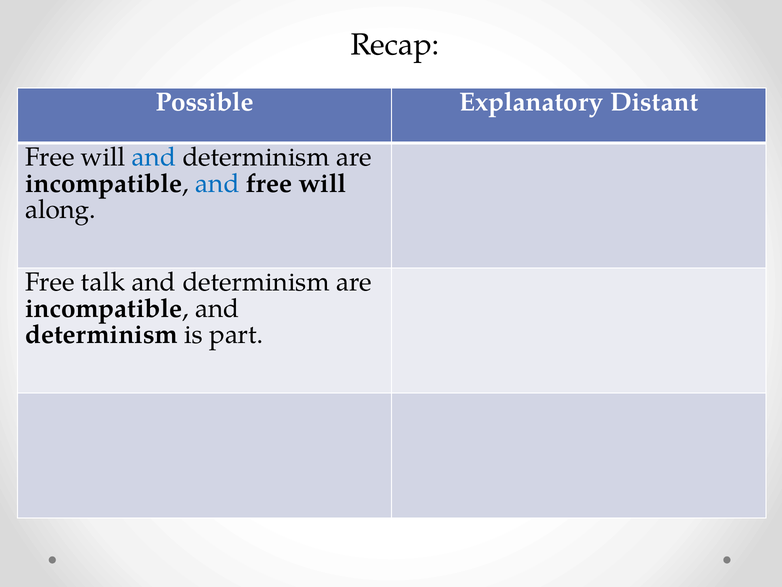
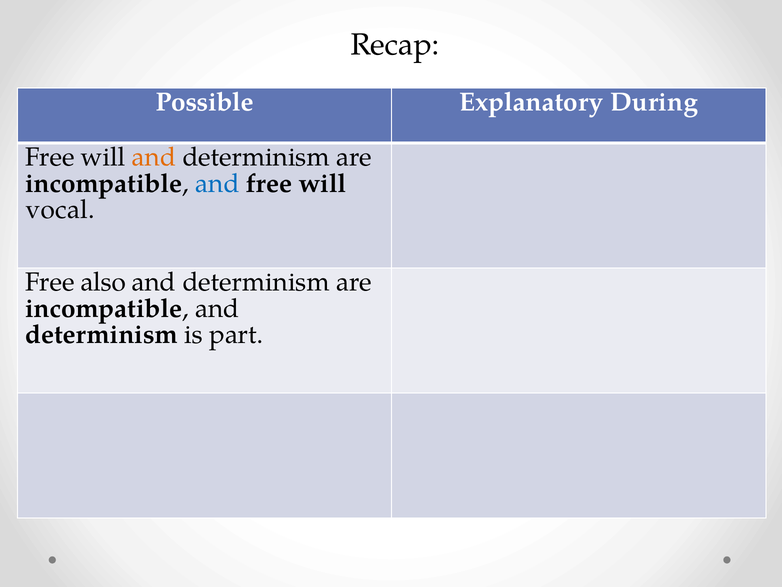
Distant: Distant -> During (654, 102)
and colour: blue -> orange (154, 157)
along: along -> vocal (60, 210)
talk: talk -> also (103, 282)
